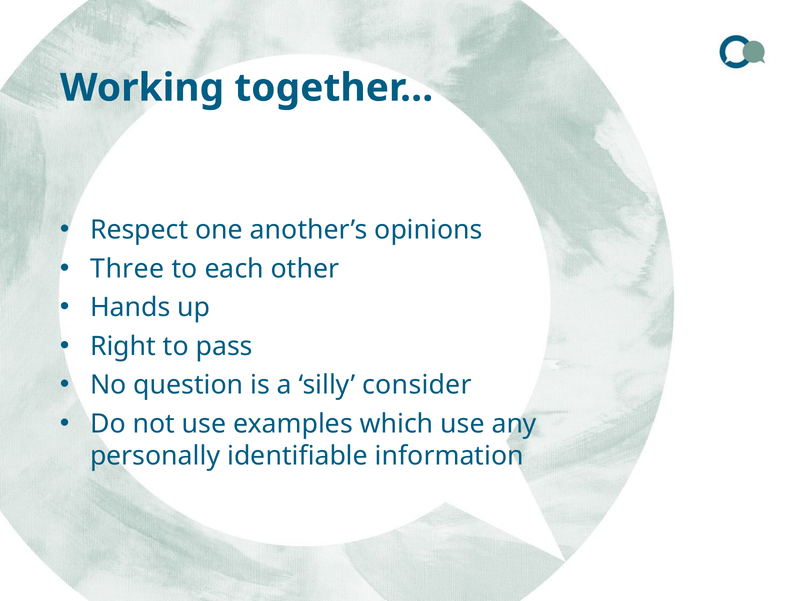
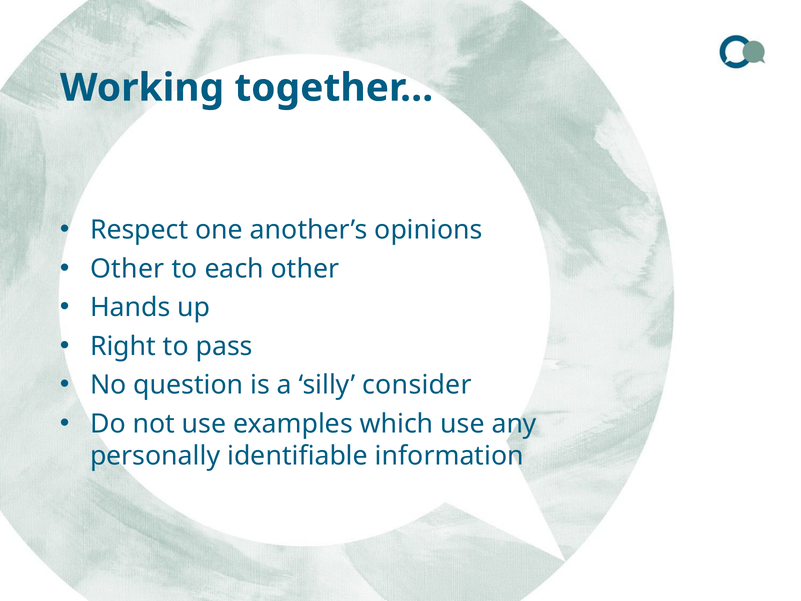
Three: Three -> Other (127, 269)
